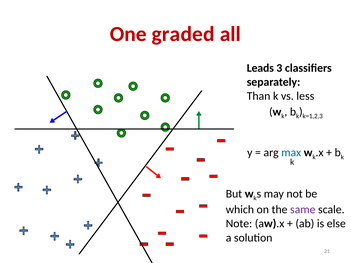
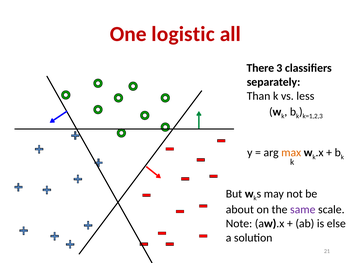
graded: graded -> logistic (183, 34)
Leads: Leads -> There (260, 68)
max colour: blue -> orange (291, 153)
which: which -> about (240, 210)
